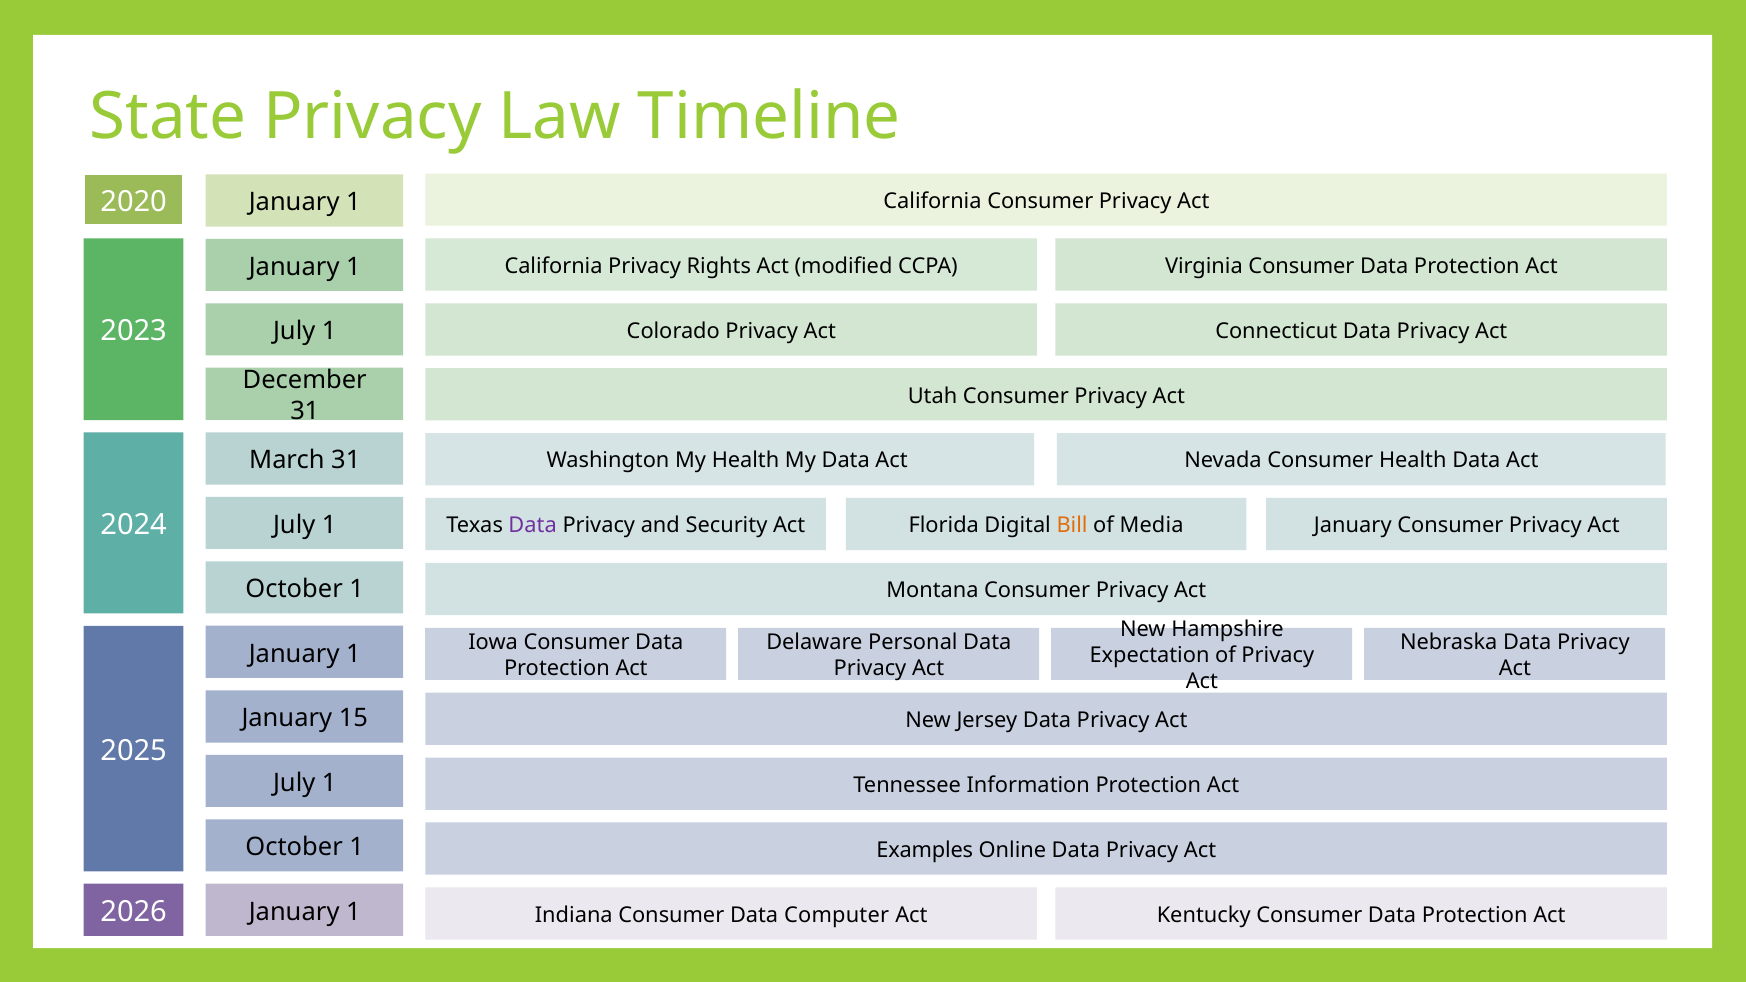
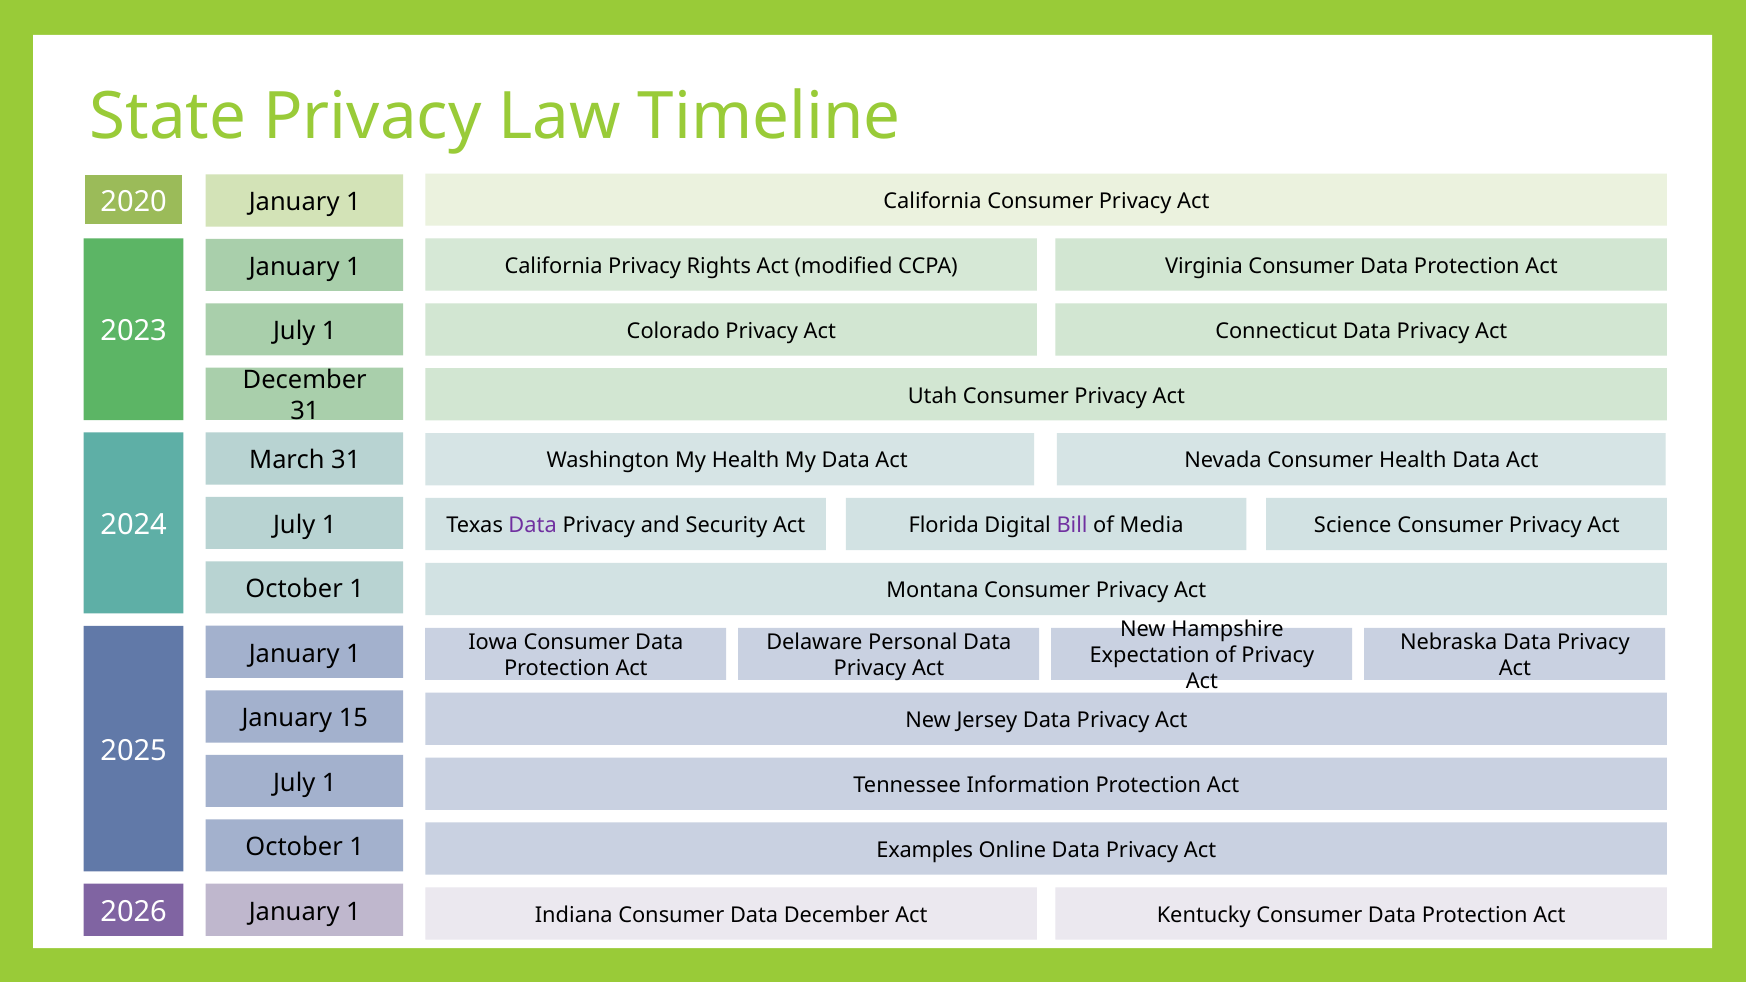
Act January: January -> Science (1353, 526)
Bill colour: orange -> purple (1072, 526)
Data Computer: Computer -> December (837, 915)
